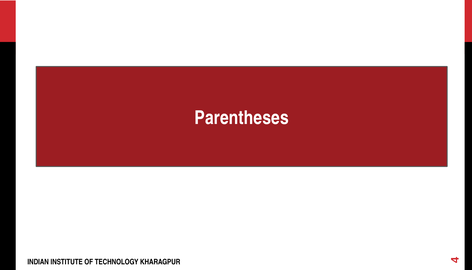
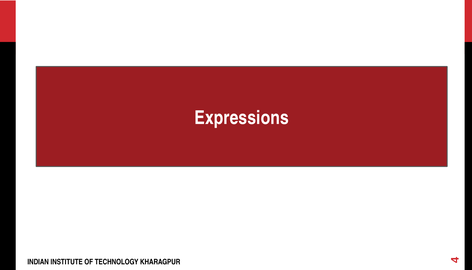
Parentheses: Parentheses -> Expressions (242, 118)
